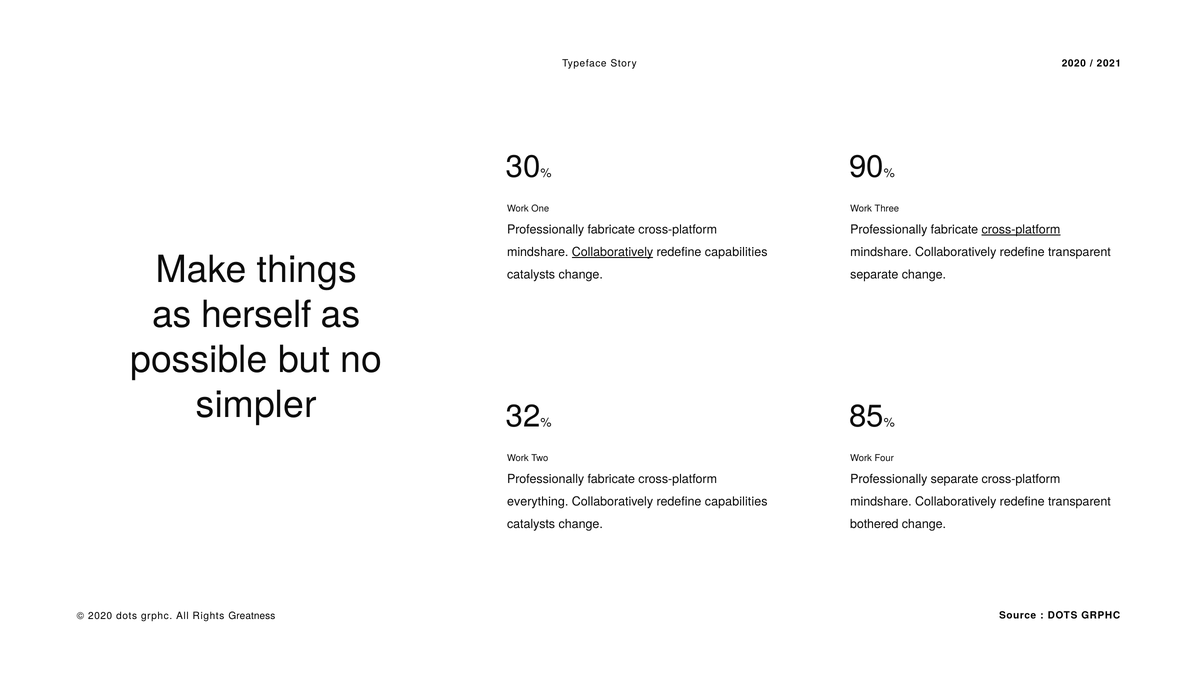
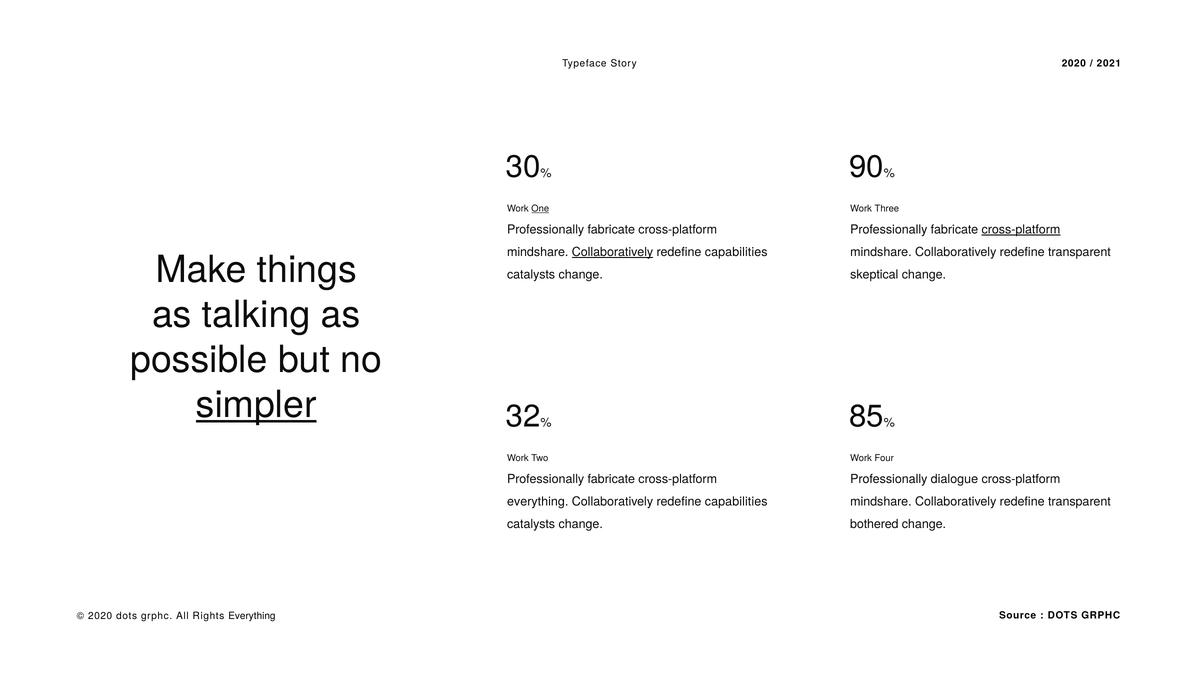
One underline: none -> present (540, 208)
separate: separate -> skeptical (874, 274)
herself: herself -> talking (256, 315)
simpler underline: none -> present (256, 405)
Professionally separate: separate -> dialogue (954, 479)
Rights Greatness: Greatness -> Everything (252, 615)
